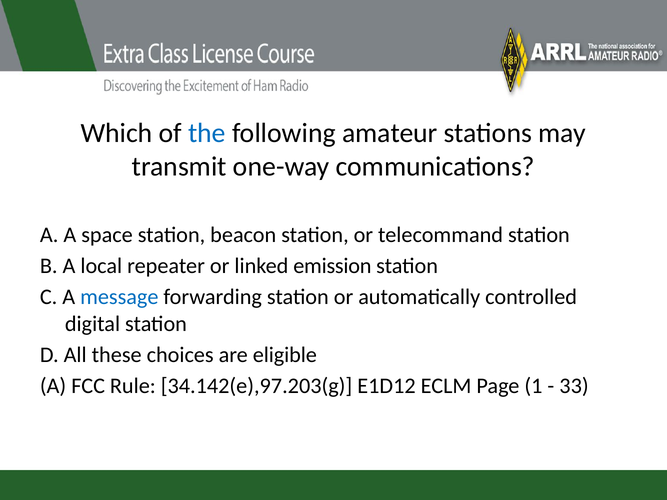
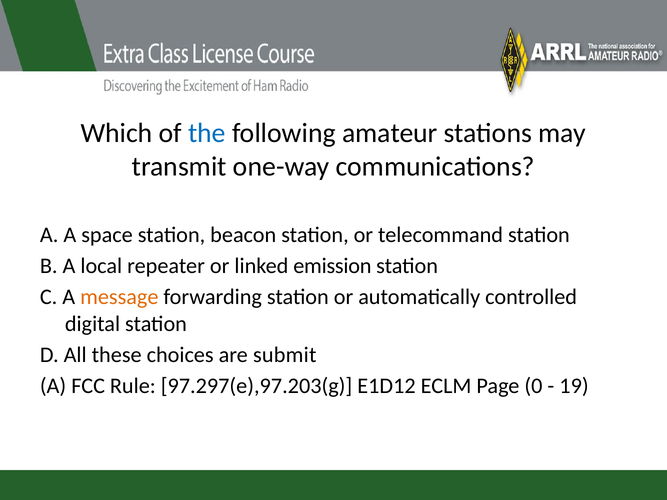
message colour: blue -> orange (119, 297)
eligible: eligible -> submit (285, 355)
34.142(e),97.203(g: 34.142(e),97.203(g -> 97.297(e),97.203(g (257, 386)
1: 1 -> 0 (533, 386)
33: 33 -> 19 (574, 386)
